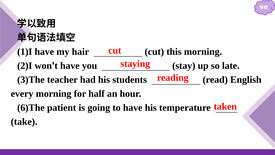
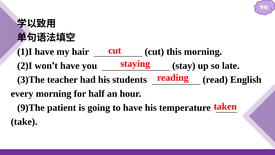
6)The: 6)The -> 9)The (31, 107)
